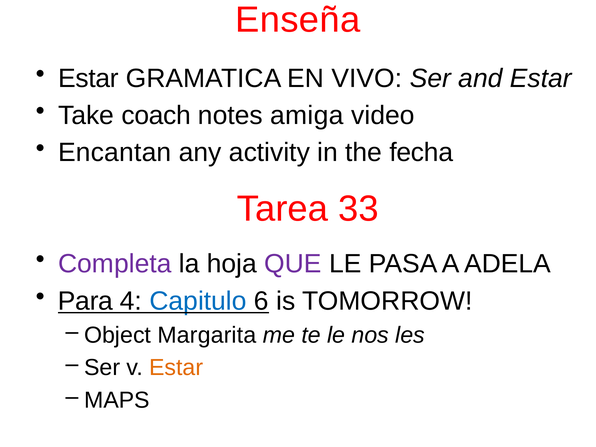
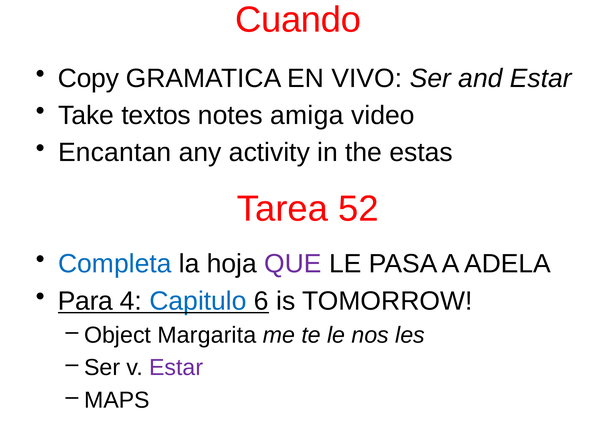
Enseña: Enseña -> Cuando (298, 20)
Estar: Estar -> Copy (88, 78)
coach: coach -> textos (156, 115)
fecha: fecha -> estas (421, 153)
33: 33 -> 52 (358, 209)
Completa colour: purple -> blue (115, 264)
Estar colour: orange -> purple (176, 368)
